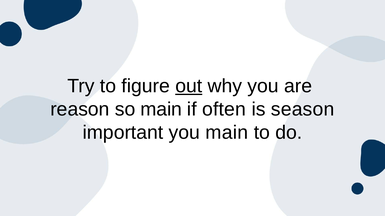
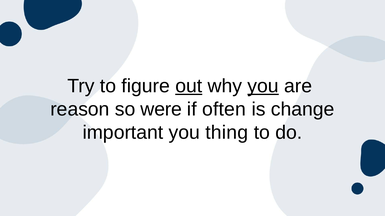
you underline: none -> present (263, 86)
so main: main -> were (161, 110)
season: season -> change (303, 110)
you main: main -> thing (227, 133)
